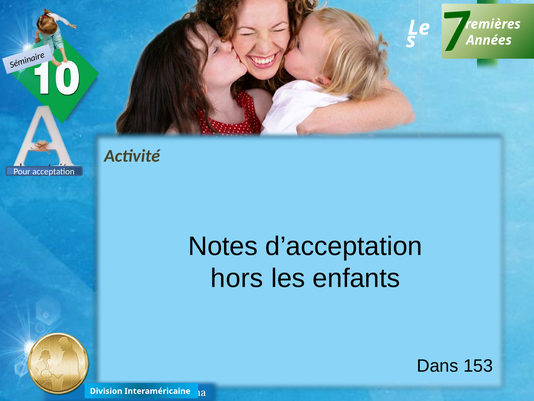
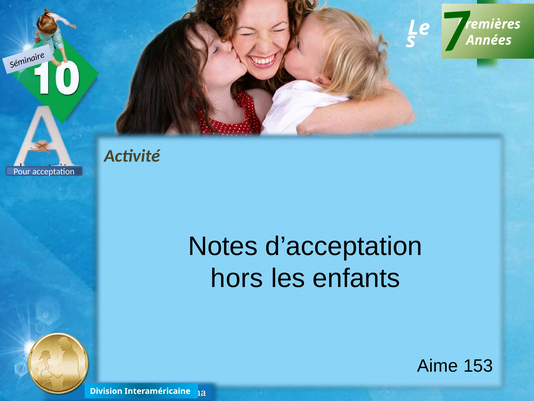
Dans: Dans -> Aime (438, 366)
